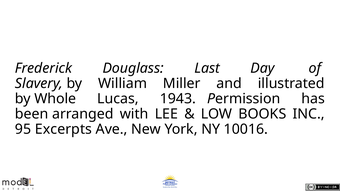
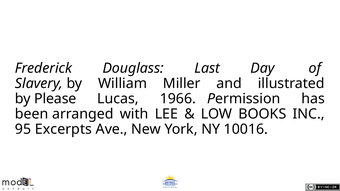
Whole: Whole -> Please (55, 99)
1943: 1943 -> 1966 (178, 99)
